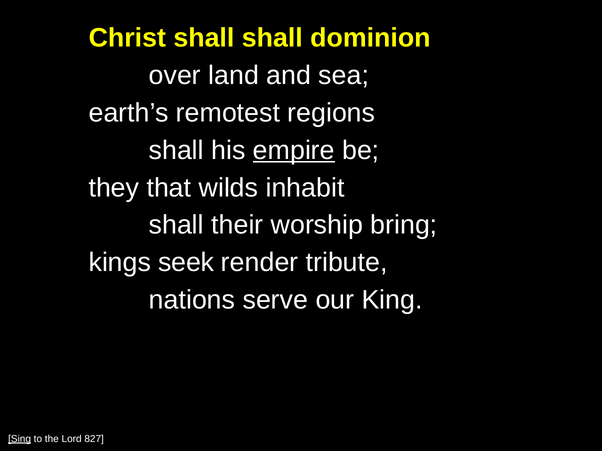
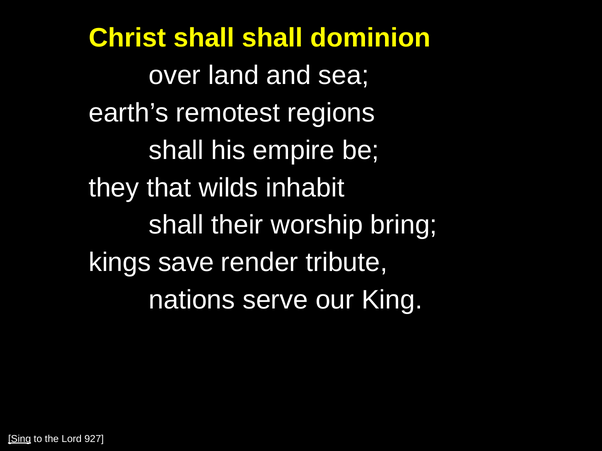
empire underline: present -> none (294, 150)
seek: seek -> save (186, 263)
827: 827 -> 927 (94, 439)
